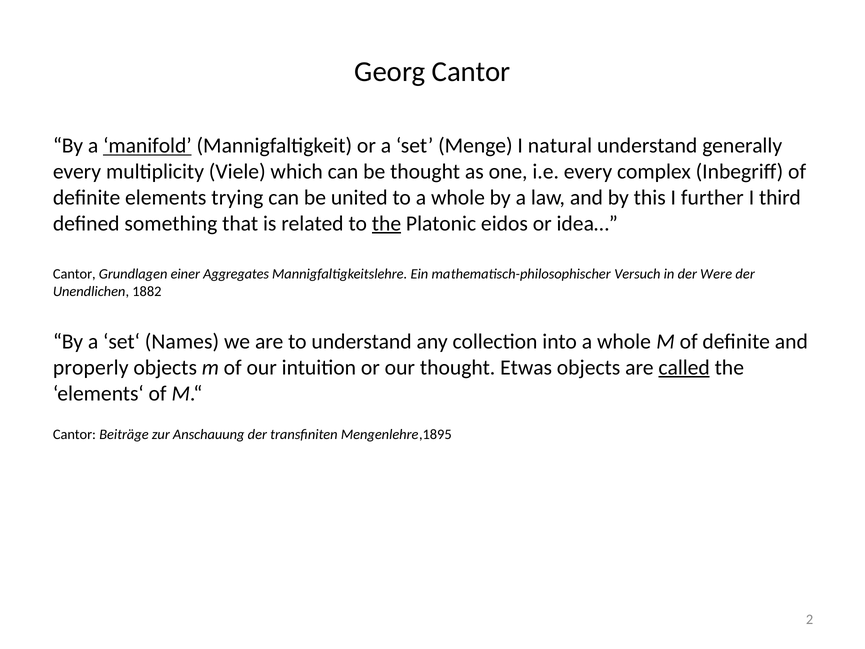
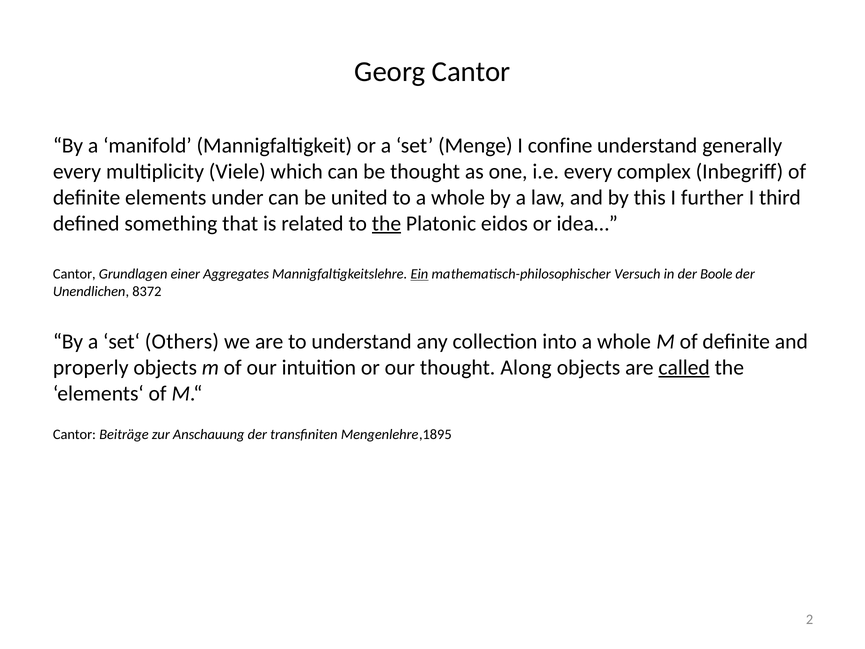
manifold underline: present -> none (147, 146)
natural: natural -> confine (560, 146)
trying: trying -> under (237, 198)
Ein underline: none -> present (419, 274)
Were: Were -> Boole (716, 274)
1882: 1882 -> 8372 (147, 291)
Names: Names -> Others (182, 341)
Etwas: Etwas -> Along (526, 367)
